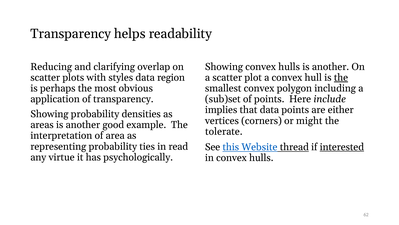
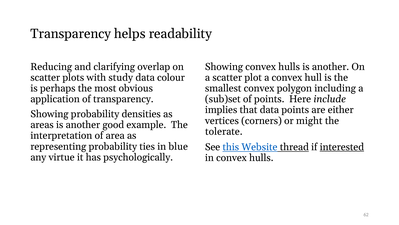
styles: styles -> study (121, 77)
region: region -> colour (171, 77)
the underline: present -> none (341, 77)
read: read -> blue (178, 146)
